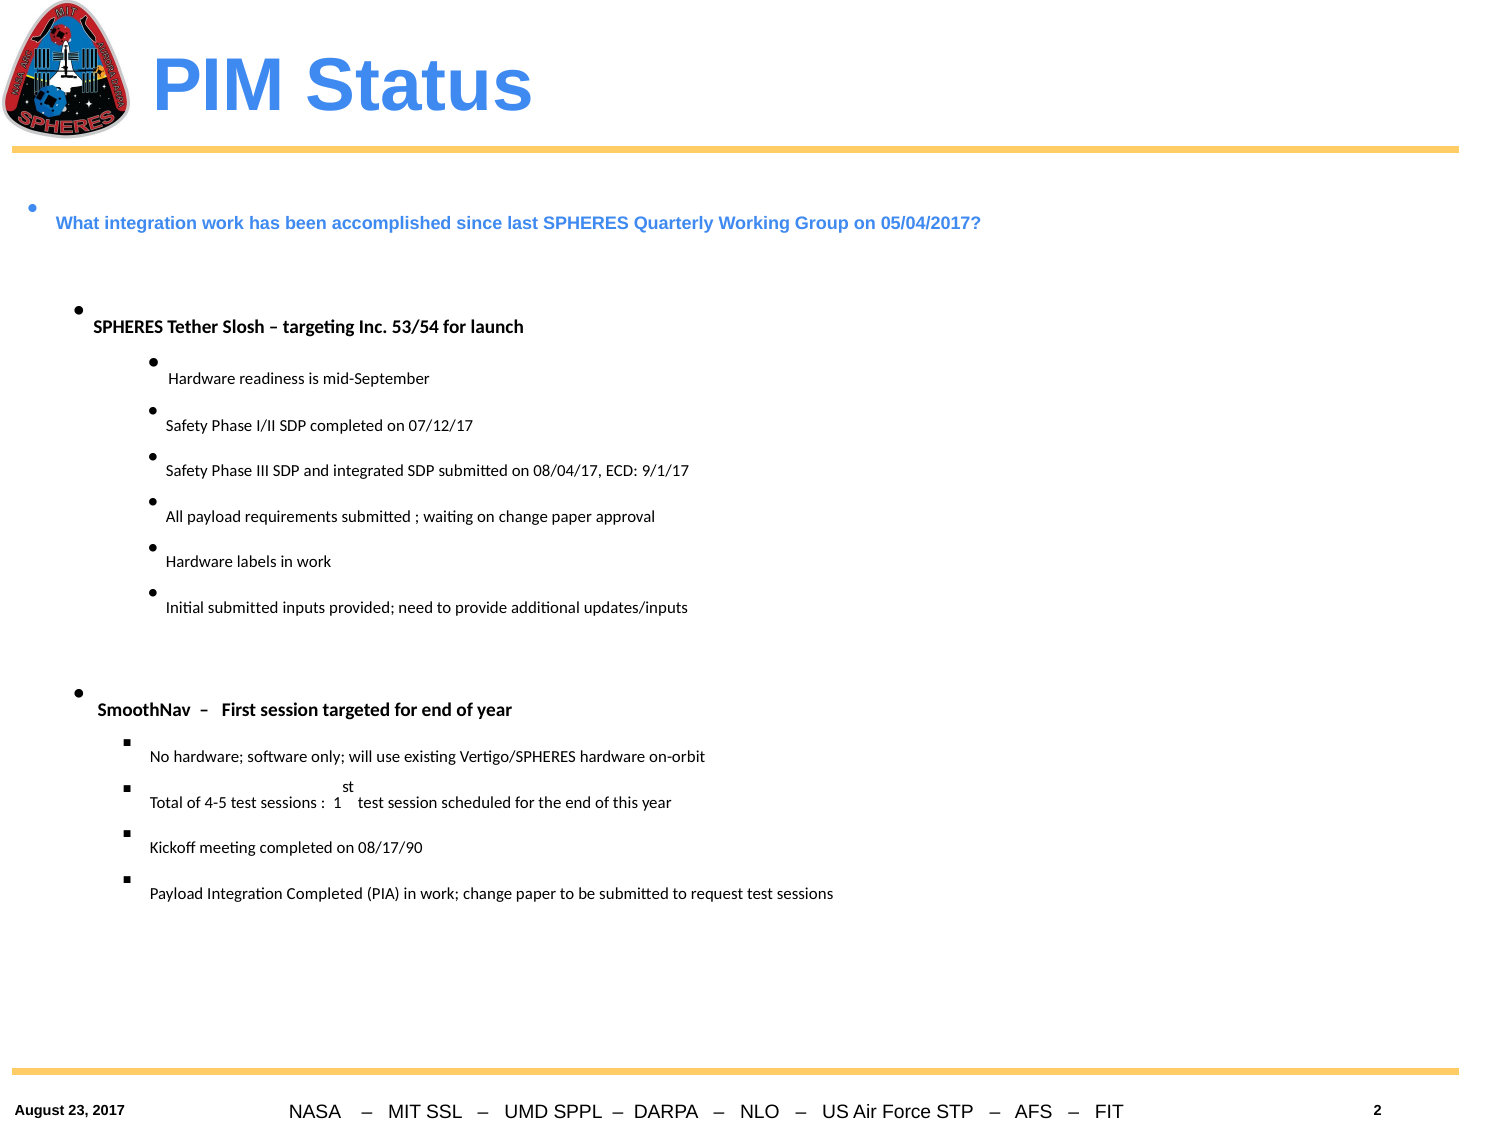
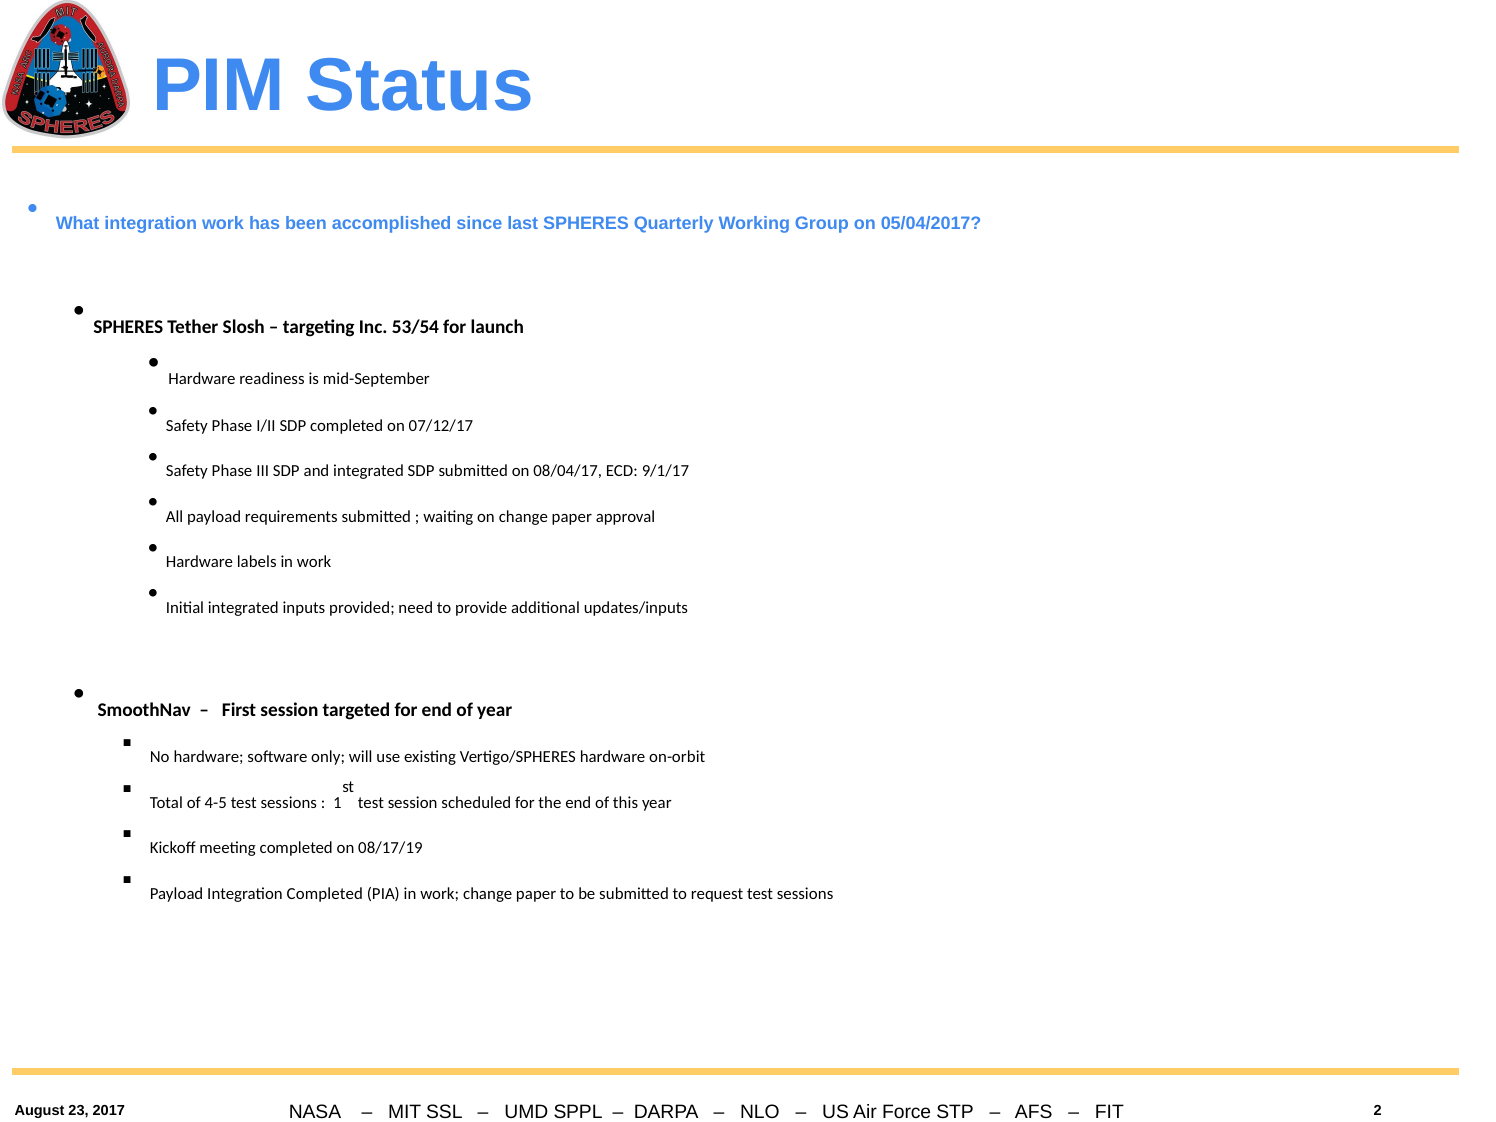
Initial submitted: submitted -> integrated (243, 608)
08/17/90: 08/17/90 -> 08/17/19 (390, 848)
